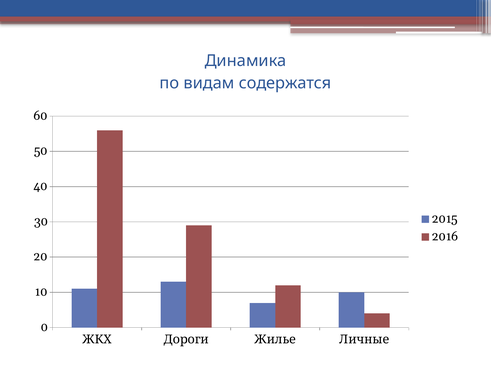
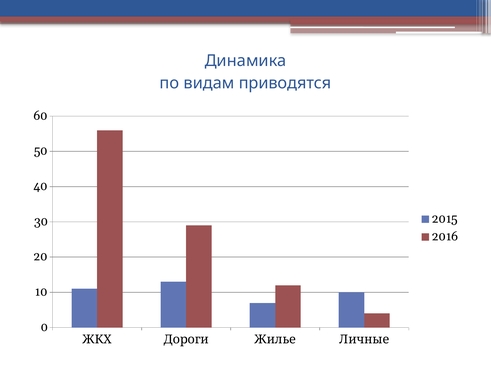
содержатся: содержатся -> приводятся (285, 83)
